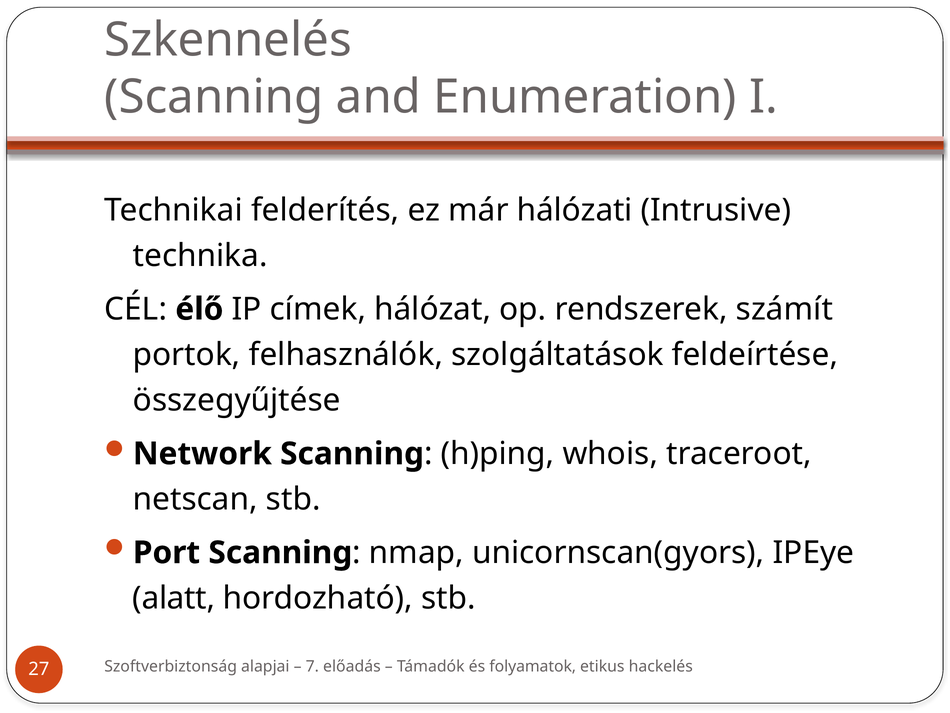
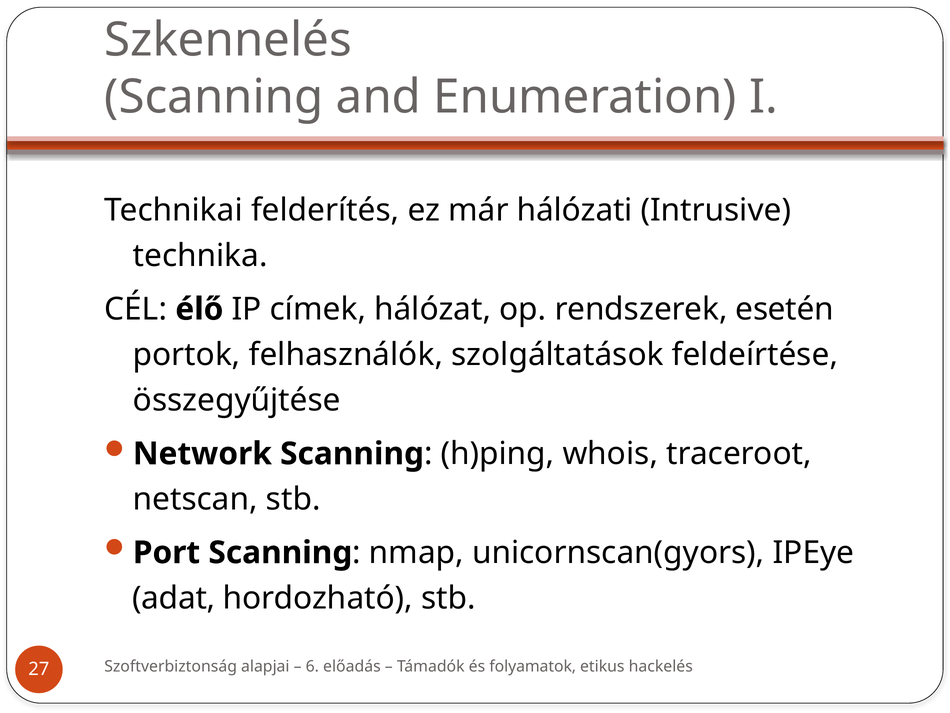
számít: számít -> esetén (785, 309)
alatt: alatt -> adat (174, 598)
7: 7 -> 6 (312, 666)
